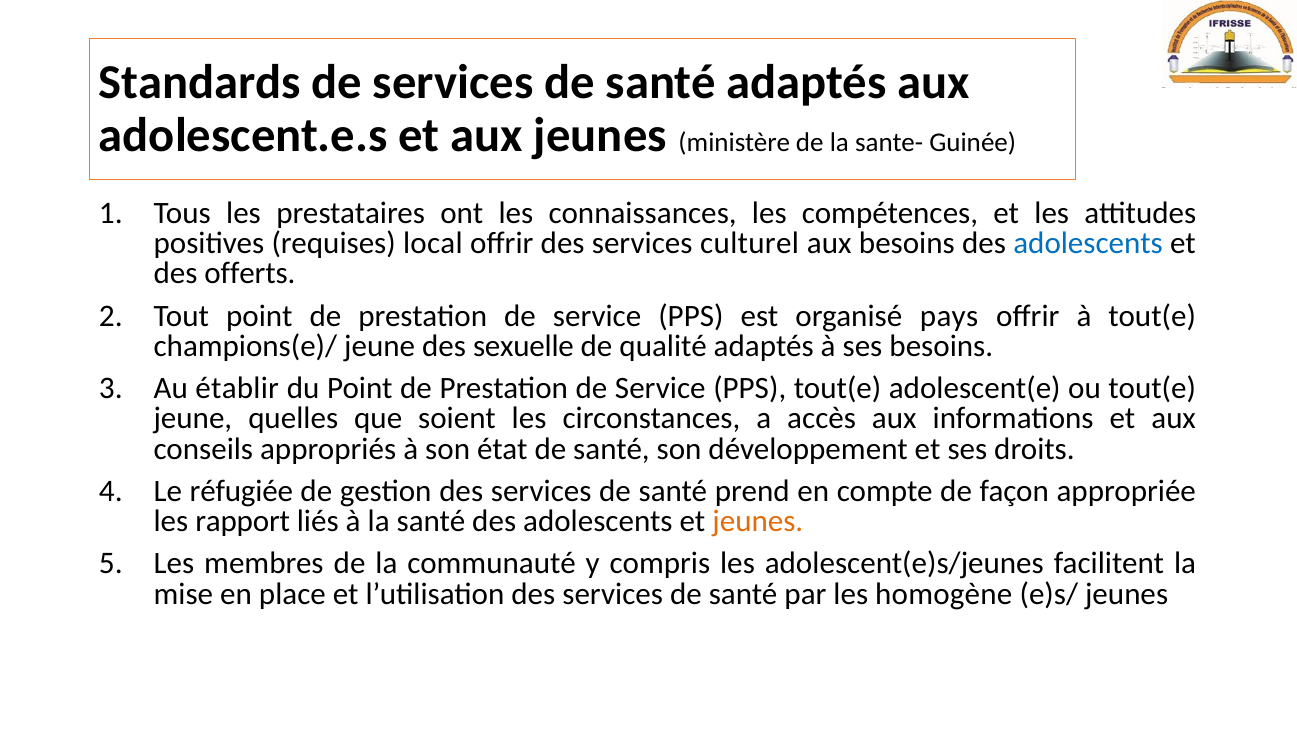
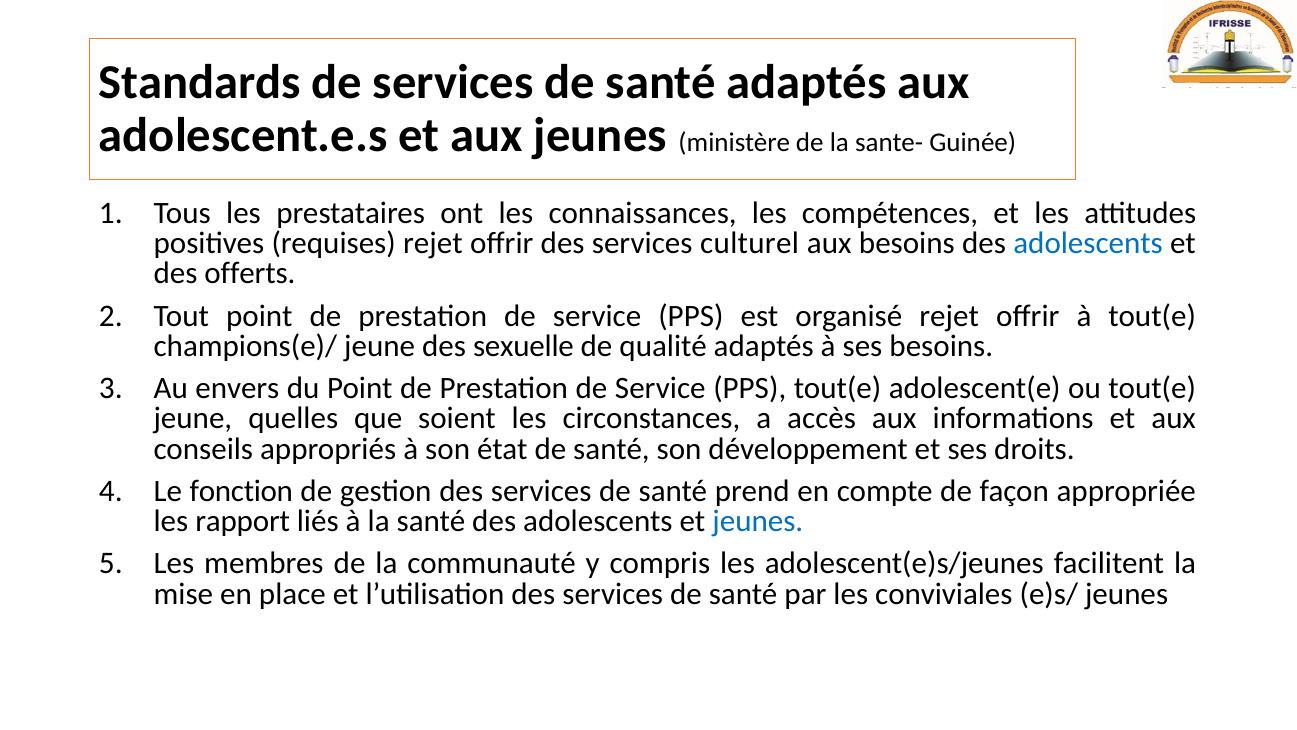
requises local: local -> rejet (433, 243)
organisé pays: pays -> rejet (949, 316)
établir: établir -> envers (237, 388)
réfugiée: réfugiée -> fonction (241, 491)
jeunes colour: orange -> blue (758, 521)
homogène: homogène -> conviviales (944, 594)
